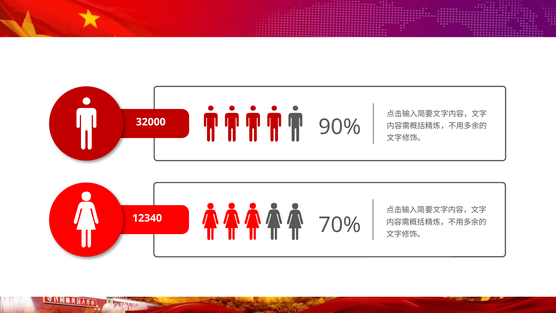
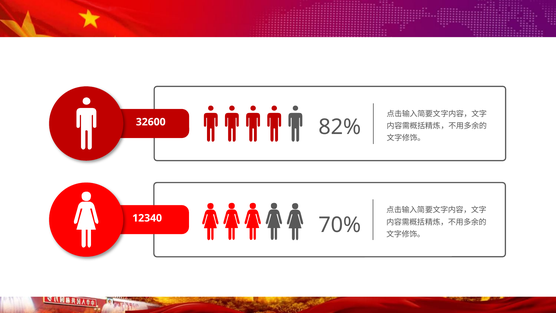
32000: 32000 -> 32600 (151, 122)
90%: 90% -> 82% (340, 127)
